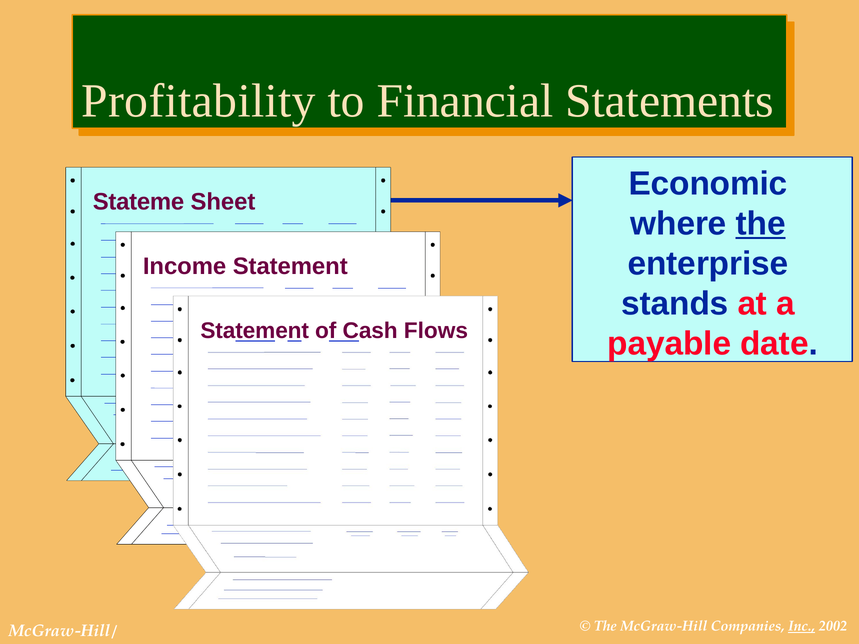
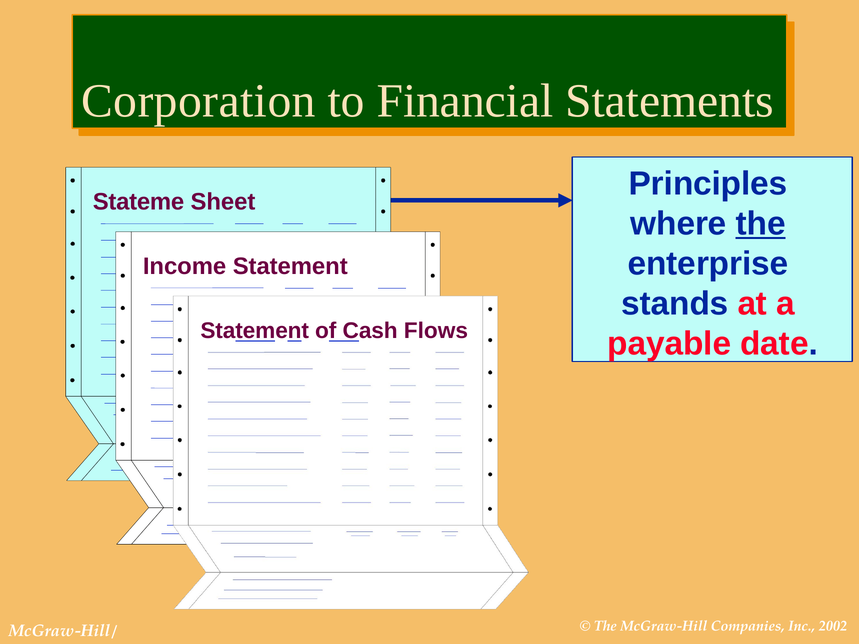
Profitability: Profitability -> Corporation (198, 101)
Economic: Economic -> Principles (708, 184)
Inc underline: present -> none (802, 626)
